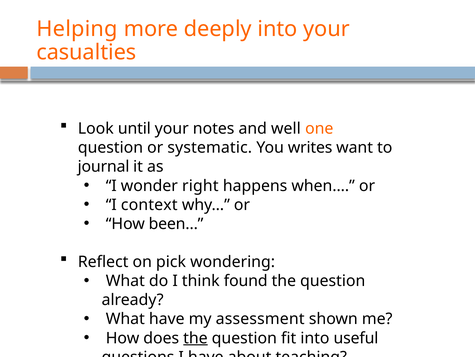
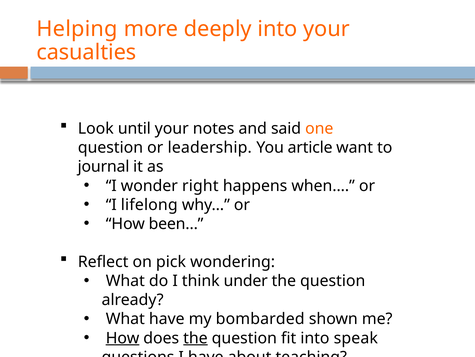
well: well -> said (286, 128)
systematic: systematic -> leadership (210, 147)
writes: writes -> article (310, 147)
context: context -> lifelong (149, 204)
found: found -> under (246, 280)
assessment: assessment -> bombarded (260, 318)
How underline: none -> present (123, 337)
useful: useful -> speak (356, 337)
